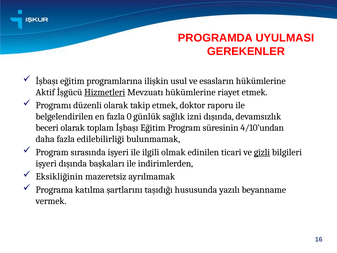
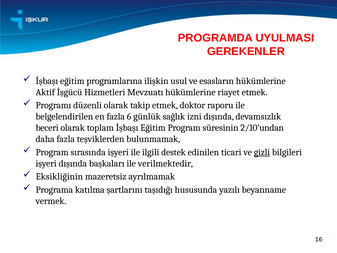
Hizmetleri underline: present -> none (105, 92)
0: 0 -> 6 (129, 116)
4/10’undan: 4/10’undan -> 2/10’undan (262, 128)
edilebilirliği: edilebilirliği -> teşviklerden (101, 139)
olmak: olmak -> destek (173, 152)
indirimlerden: indirimlerden -> verilmektedir (165, 163)
